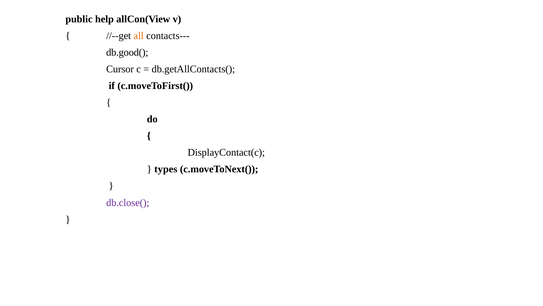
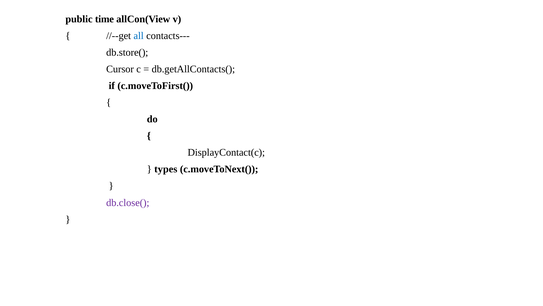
help: help -> time (104, 19)
all colour: orange -> blue (139, 36)
db.good(: db.good( -> db.store( (127, 52)
